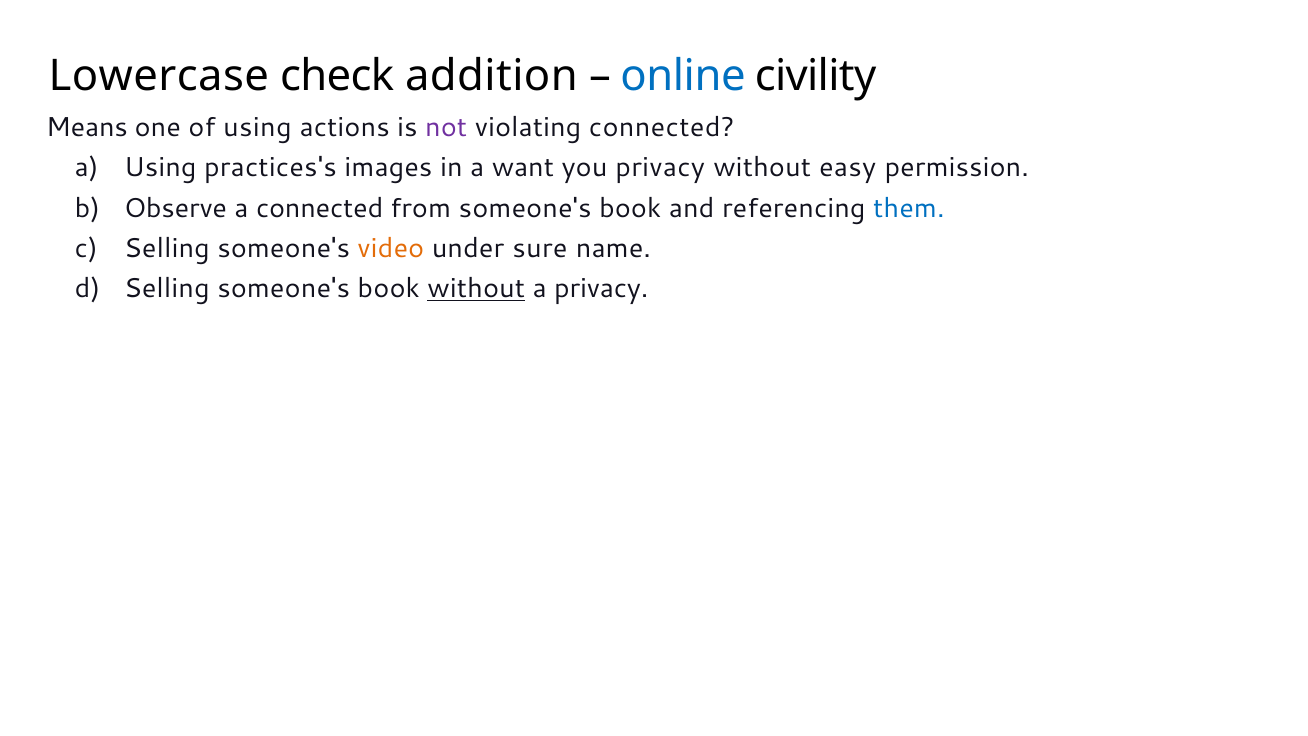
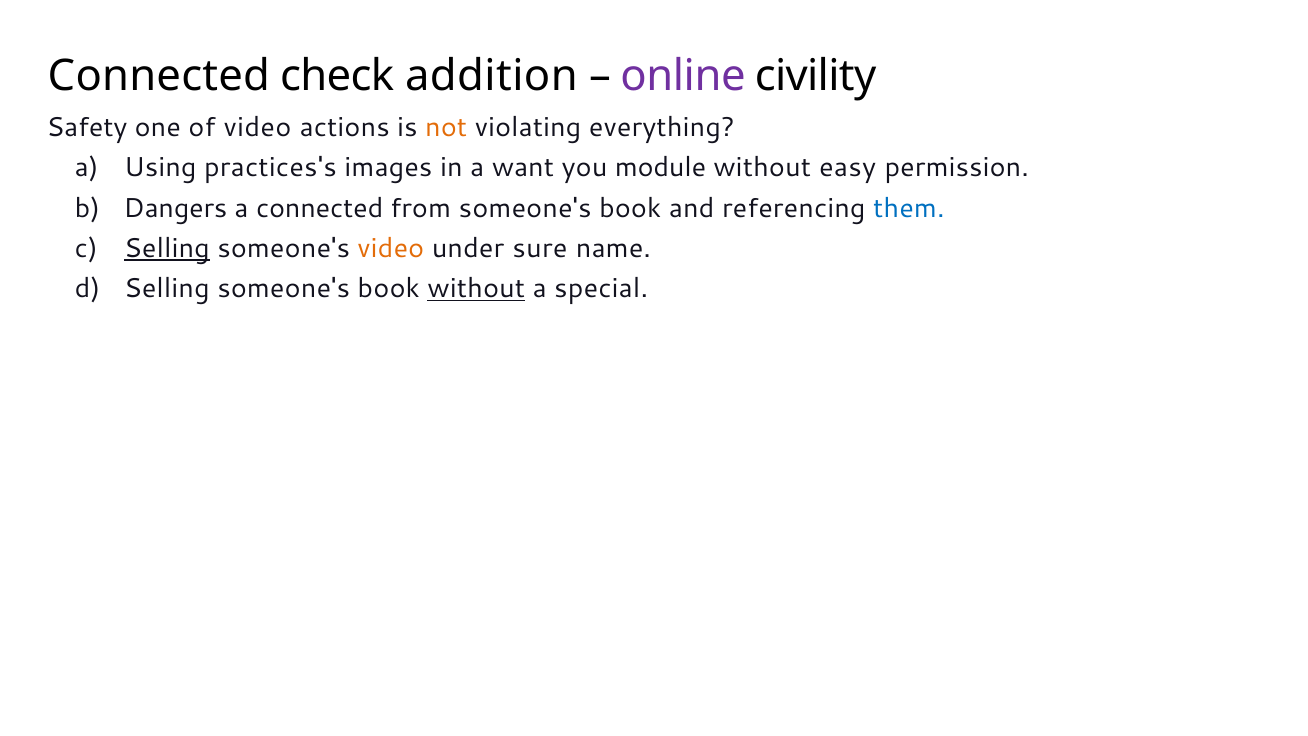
Lowercase: Lowercase -> Connected (159, 77)
online colour: blue -> purple (683, 77)
Means: Means -> Safety (87, 127)
of using: using -> video (257, 127)
not colour: purple -> orange (446, 127)
violating connected: connected -> everything (662, 127)
you privacy: privacy -> module (661, 168)
Observe: Observe -> Dangers (175, 208)
Selling underline: none -> present (167, 248)
a privacy: privacy -> special (601, 289)
